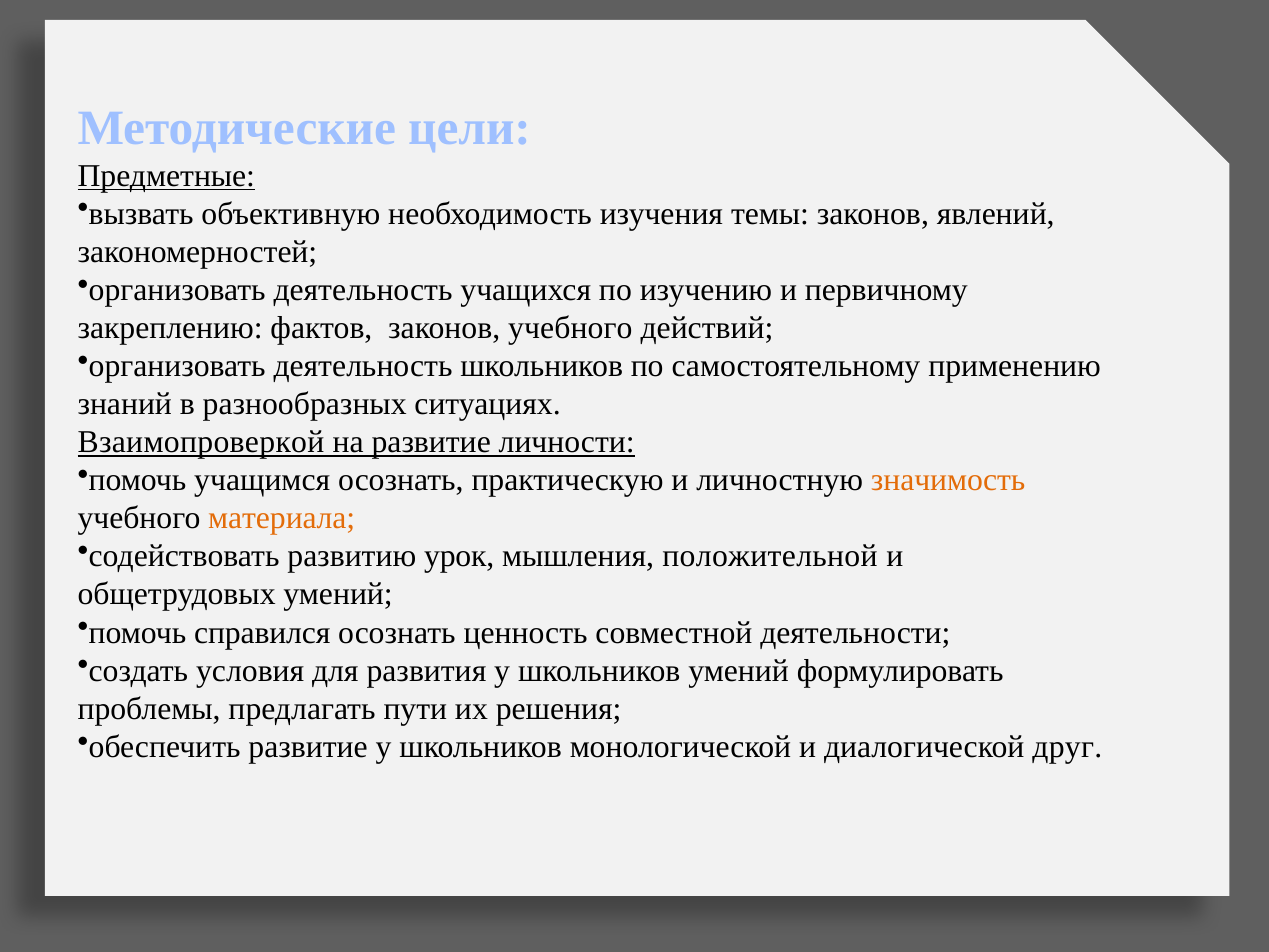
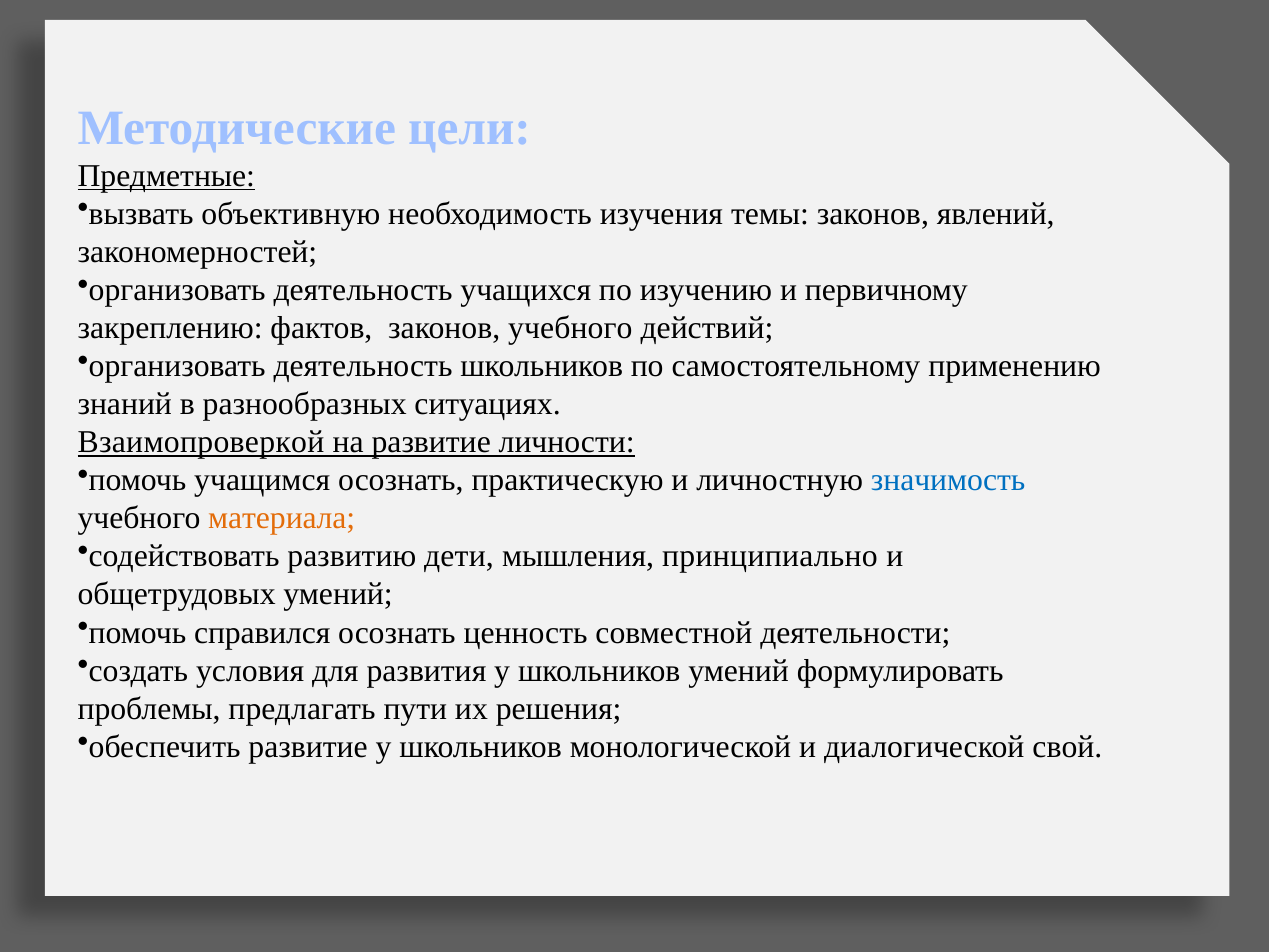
значимость colour: orange -> blue (948, 480)
урок: урок -> дети (459, 556)
положительной: положительной -> принципиально (770, 556)
друг: друг -> свой (1067, 747)
